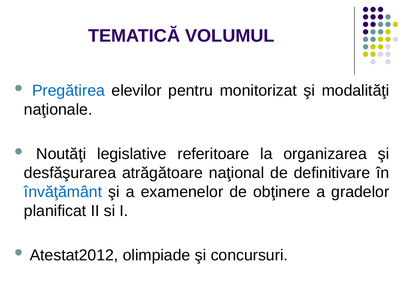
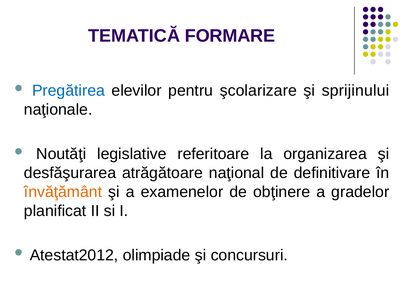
VOLUMUL: VOLUMUL -> FORMARE (230, 36)
monitorizat: monitorizat -> şcolarizare (258, 91)
modalităţi: modalităţi -> sprijinului (355, 91)
învăţământ colour: blue -> orange (63, 192)
